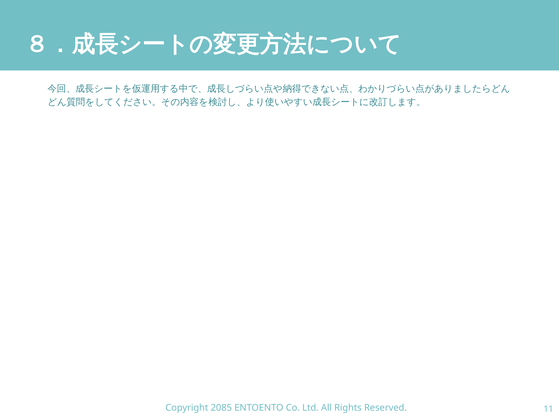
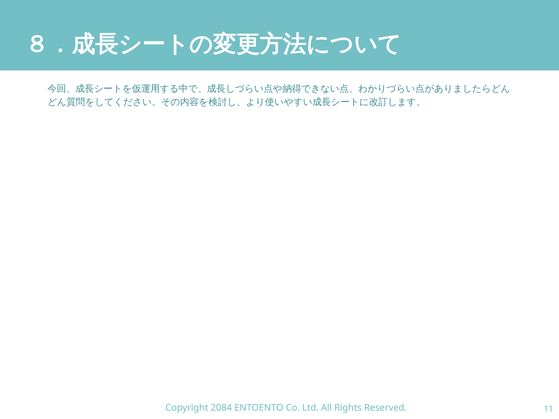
2085: 2085 -> 2084 (221, 408)
